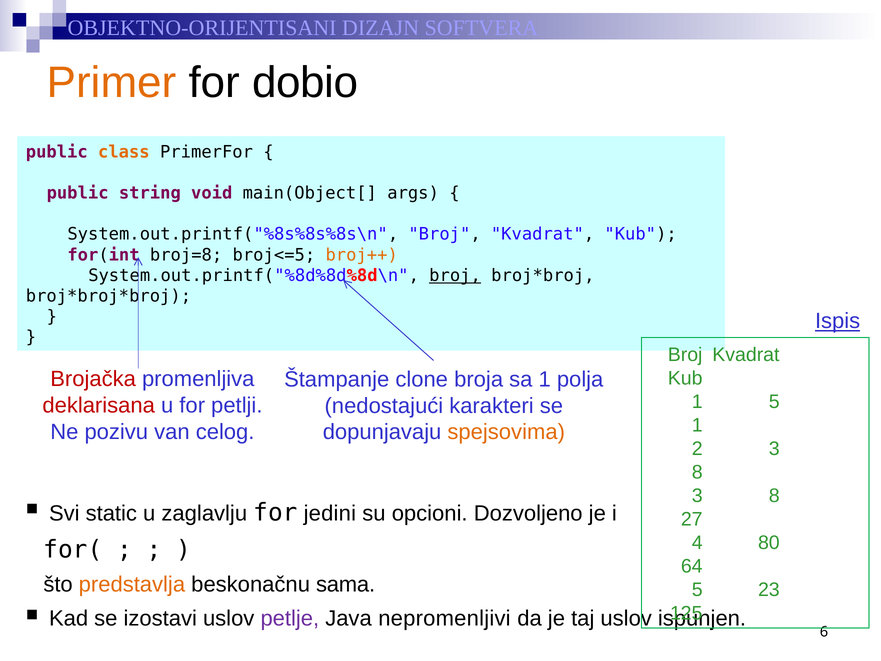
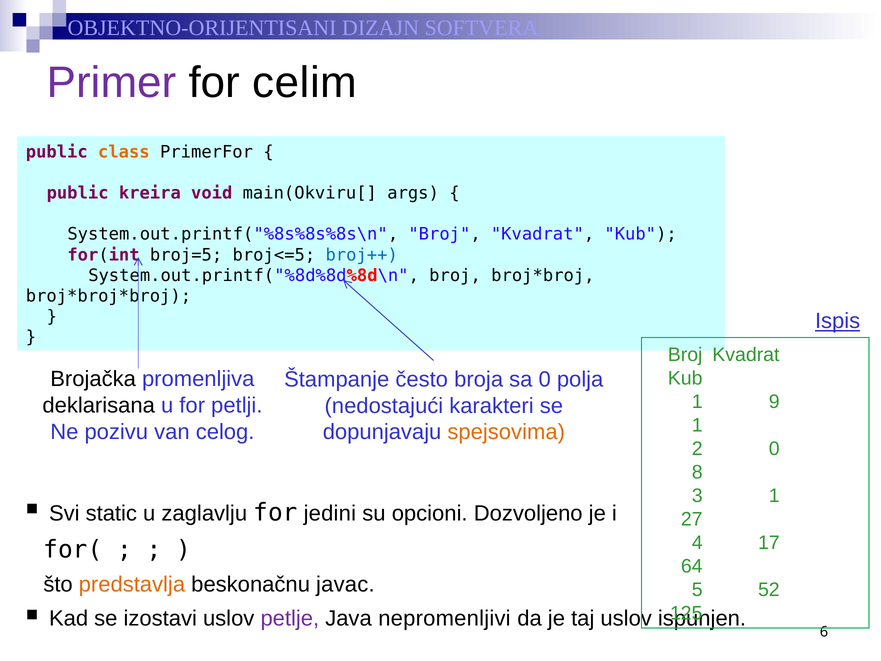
Primer colour: orange -> purple (112, 83)
dobio: dobio -> celim (305, 83)
string: string -> kreira (150, 193)
main(Object[: main(Object[ -> main(Okviru[ (310, 193)
broj=8: broj=8 -> broj=5 (186, 255)
broj++ colour: orange -> blue (362, 255)
broj underline: present -> none (455, 275)
Brojačka colour: red -> black (93, 379)
clone: clone -> često (422, 379)
sa 1: 1 -> 0 (545, 379)
1 5: 5 -> 9 (774, 402)
deklarisana colour: red -> black (99, 405)
2 3: 3 -> 0 (774, 449)
8: 8 -> 1 (774, 496)
80: 80 -> 17 (769, 543)
sama: sama -> javac (345, 584)
23: 23 -> 52 (769, 590)
